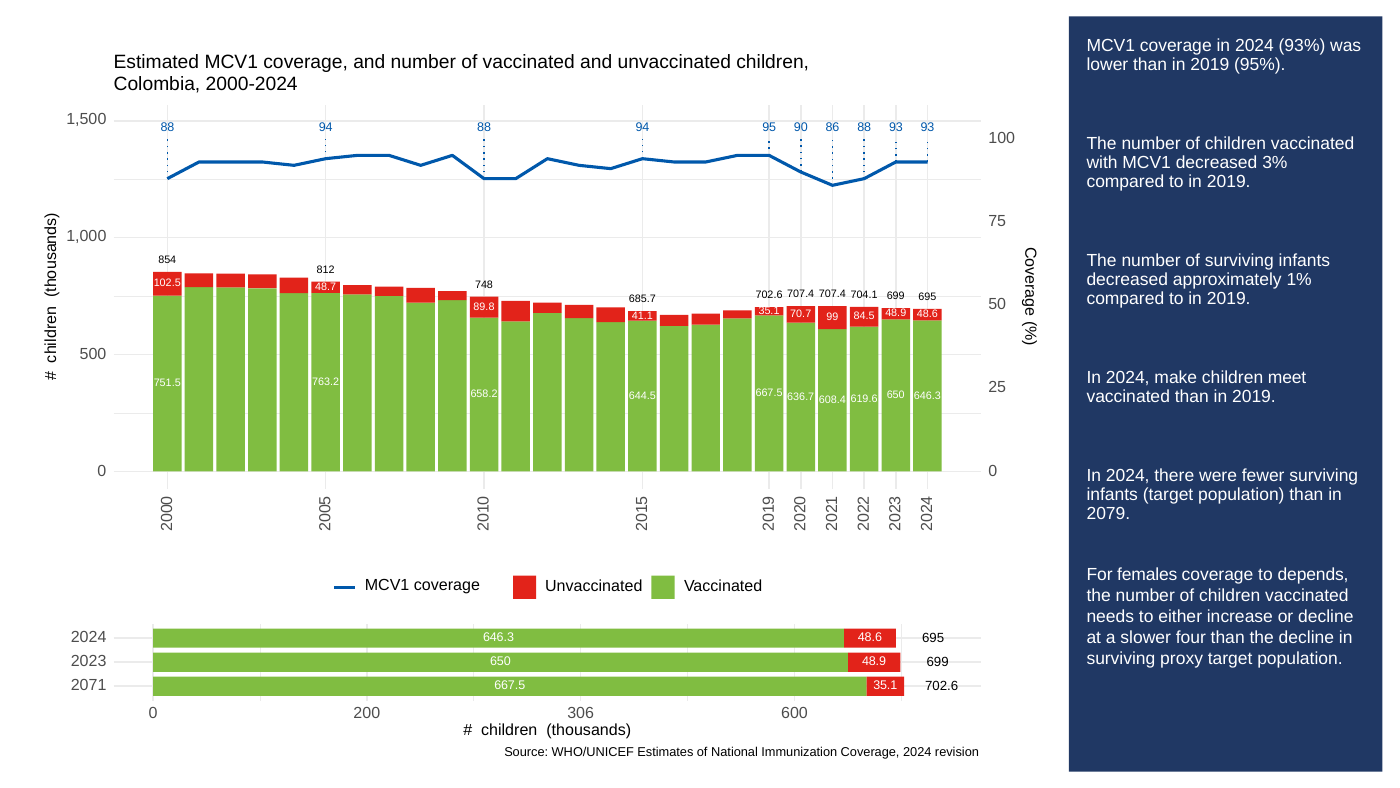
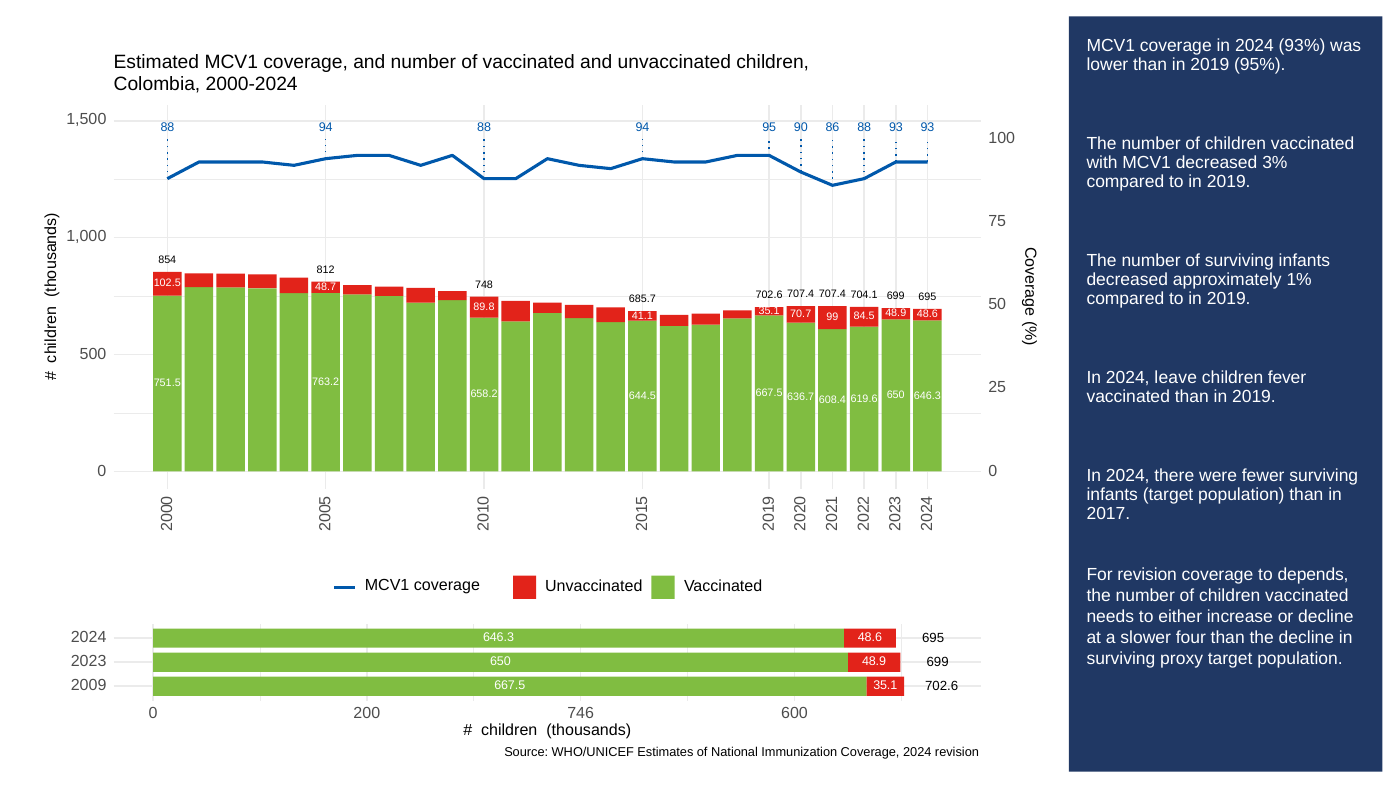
make: make -> leave (1176, 378)
meet: meet -> fever (1287, 378)
2079: 2079 -> 2017 (1108, 514)
For females: females -> revision (1147, 574)
2071: 2071 -> 2009 (89, 685)
306: 306 -> 746 (581, 713)
